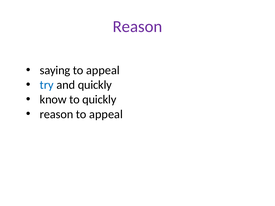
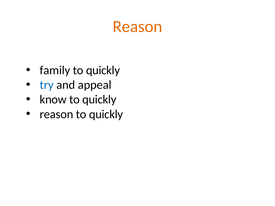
Reason colour: purple -> orange (137, 27)
saying: saying -> family (55, 70)
appeal: appeal -> quickly (103, 70)
and quickly: quickly -> appeal (95, 85)
appeal: appeal -> quickly (106, 114)
